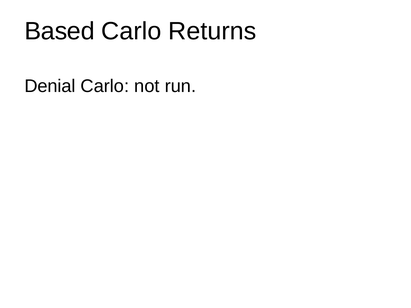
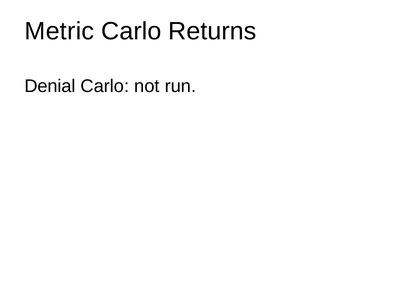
Based: Based -> Metric (59, 31)
